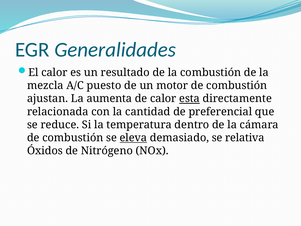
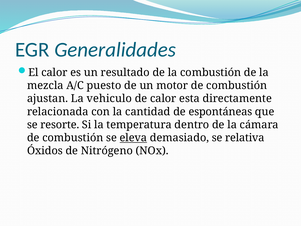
aumenta: aumenta -> vehiculo (109, 99)
esta underline: present -> none (190, 99)
preferencial: preferencial -> espontáneas (220, 112)
reduce: reduce -> resorte (60, 125)
